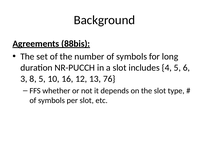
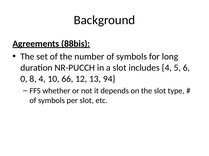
3: 3 -> 0 (24, 79)
8 5: 5 -> 4 (42, 79)
16: 16 -> 66 (67, 79)
76: 76 -> 94 (109, 79)
